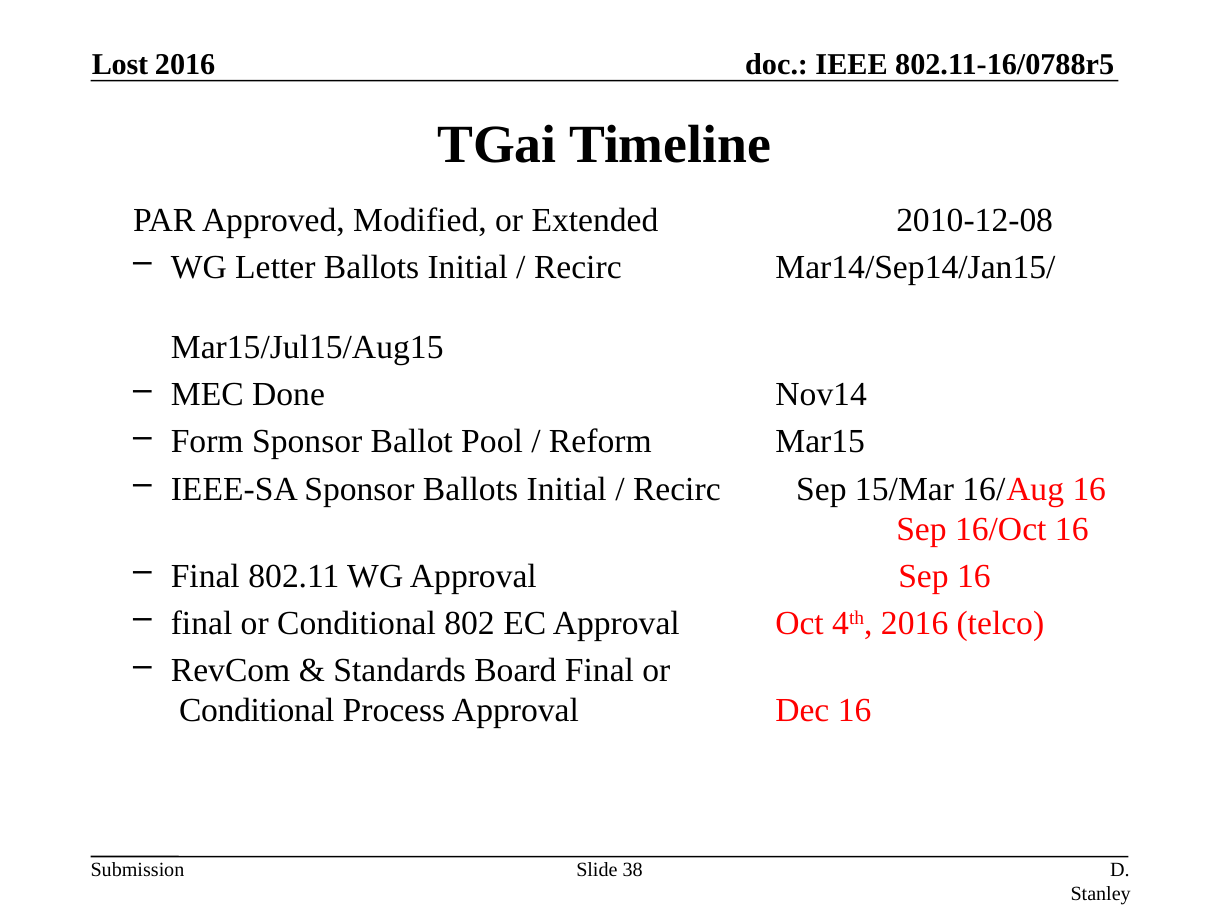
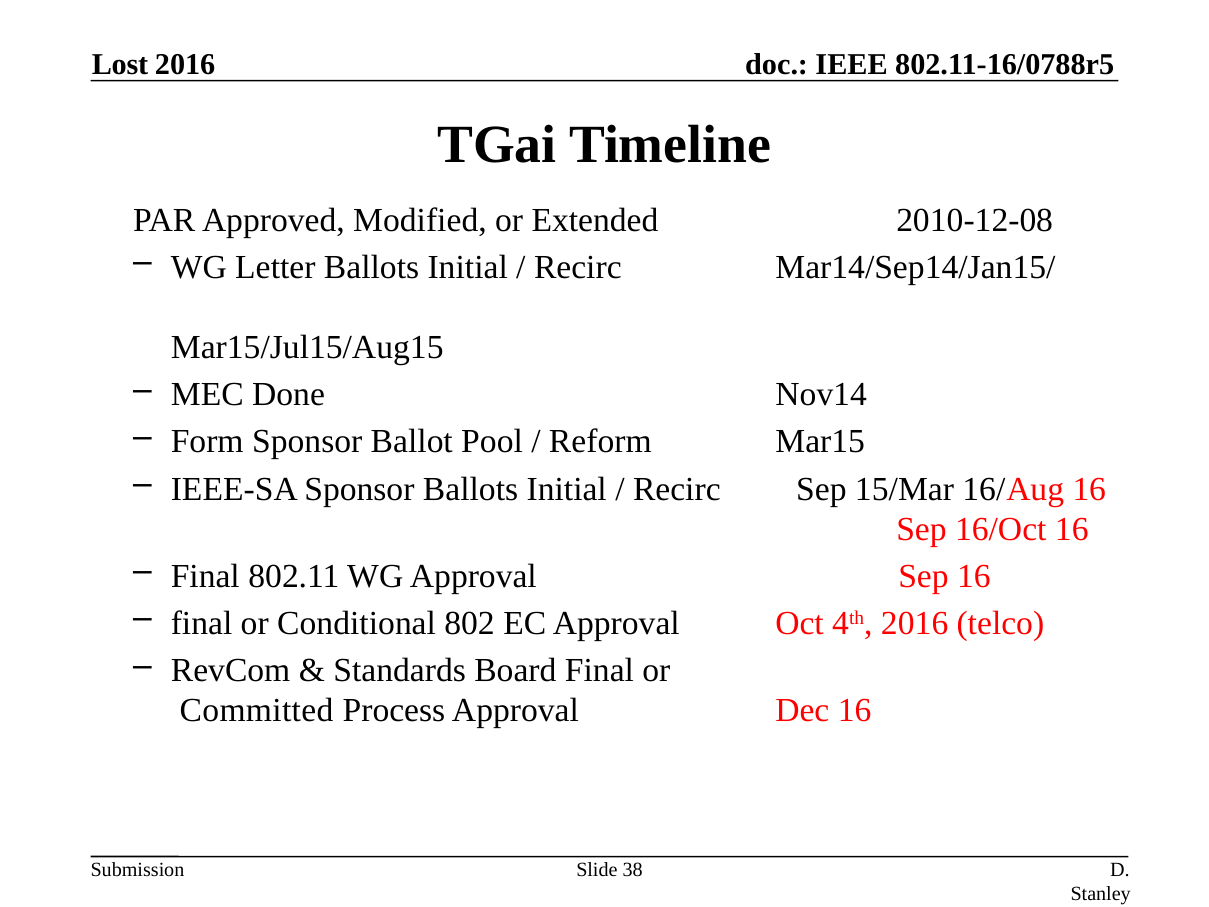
Conditional: Conditional -> Committed (257, 711)
